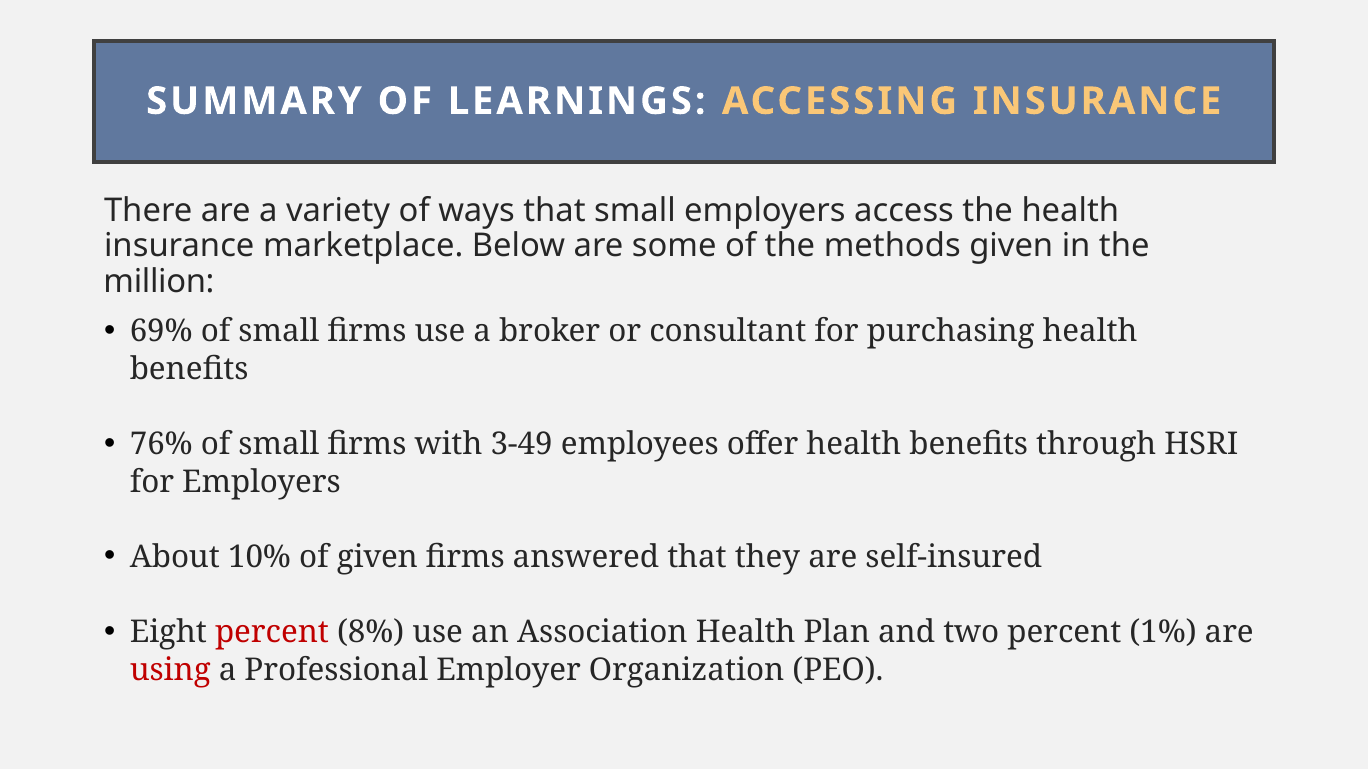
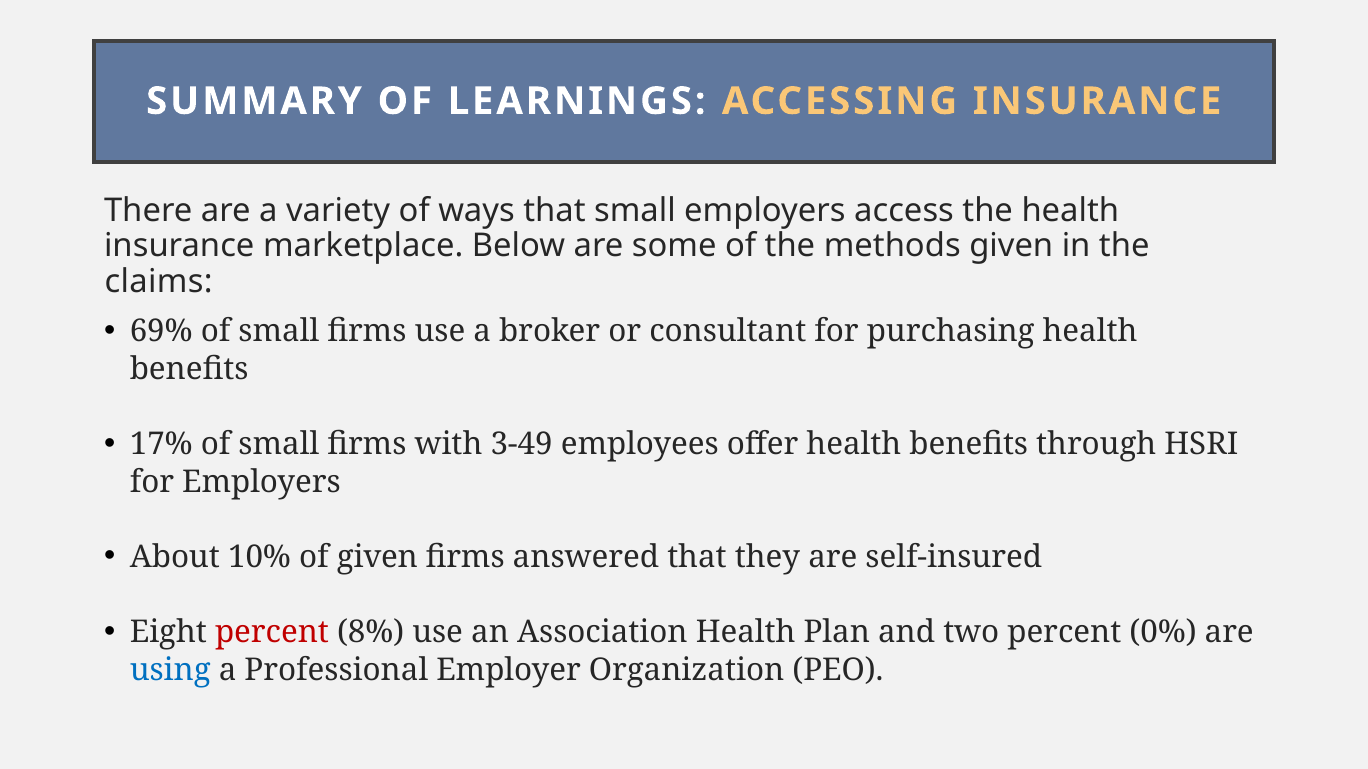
million: million -> claims (159, 282)
76%: 76% -> 17% (161, 445)
1%: 1% -> 0% (1163, 633)
using colour: red -> blue (170, 670)
